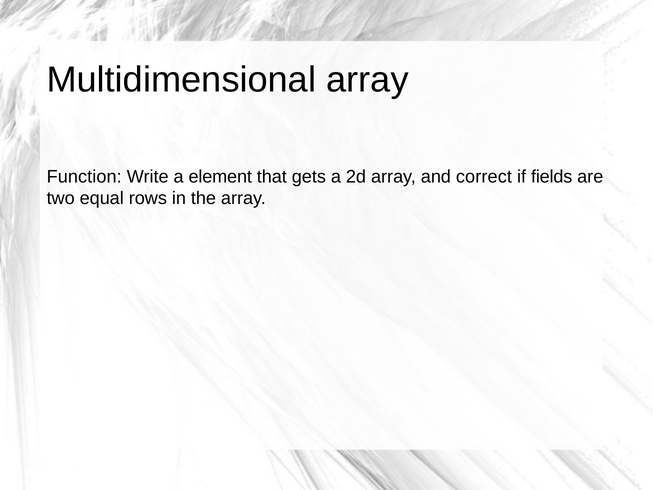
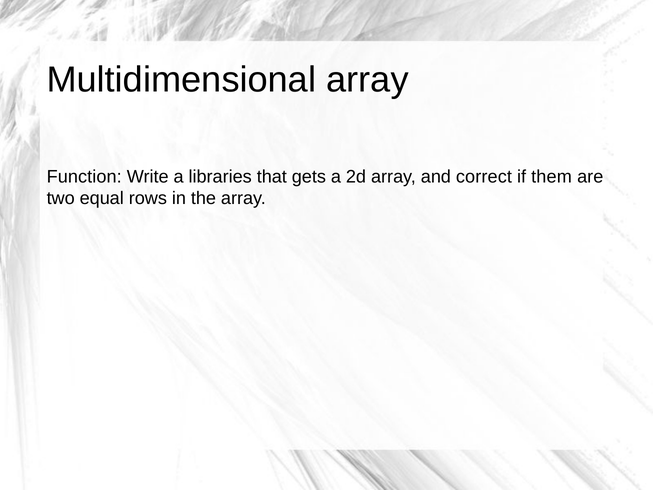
element: element -> libraries (220, 177)
fields: fields -> them (552, 177)
